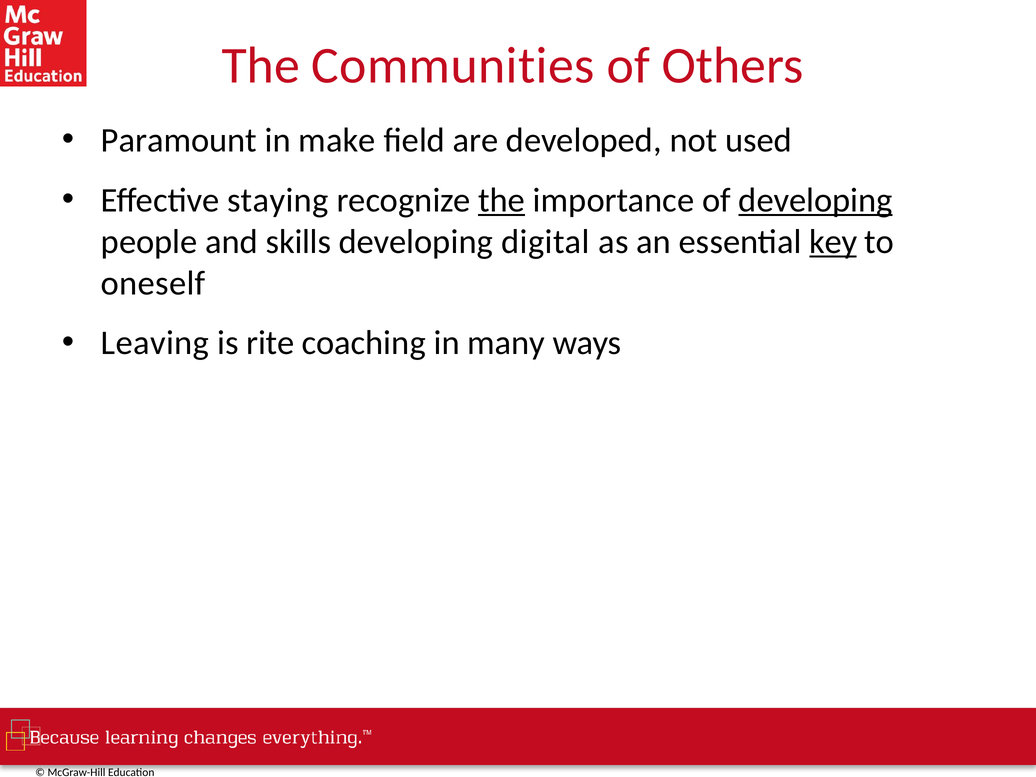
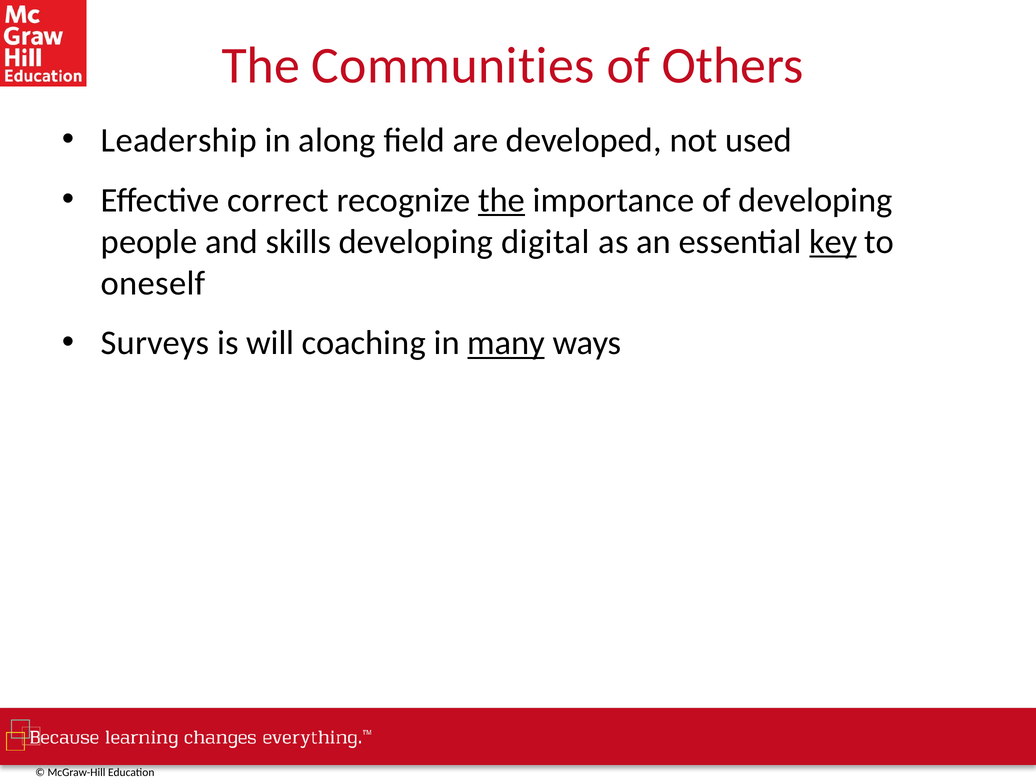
Paramount: Paramount -> Leadership (179, 140)
make: make -> along (337, 140)
staying: staying -> correct (278, 200)
developing underline: present -> none (816, 200)
Leaving: Leaving -> Surveys (155, 343)
rite: rite -> will (270, 343)
many underline: none -> present (506, 343)
